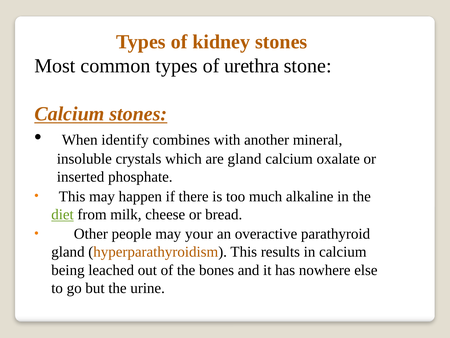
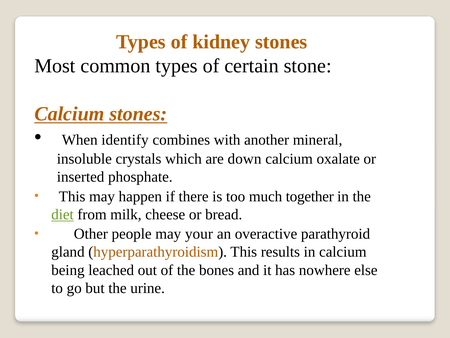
urethra: urethra -> certain (252, 66)
are gland: gland -> down (245, 159)
alkaline: alkaline -> together (310, 196)
